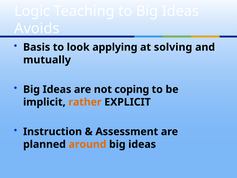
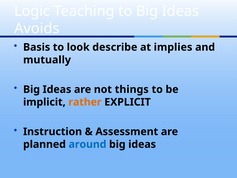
applying: applying -> describe (115, 47)
solving: solving -> implies (173, 47)
coping: coping -> things (132, 89)
around colour: orange -> blue (87, 144)
